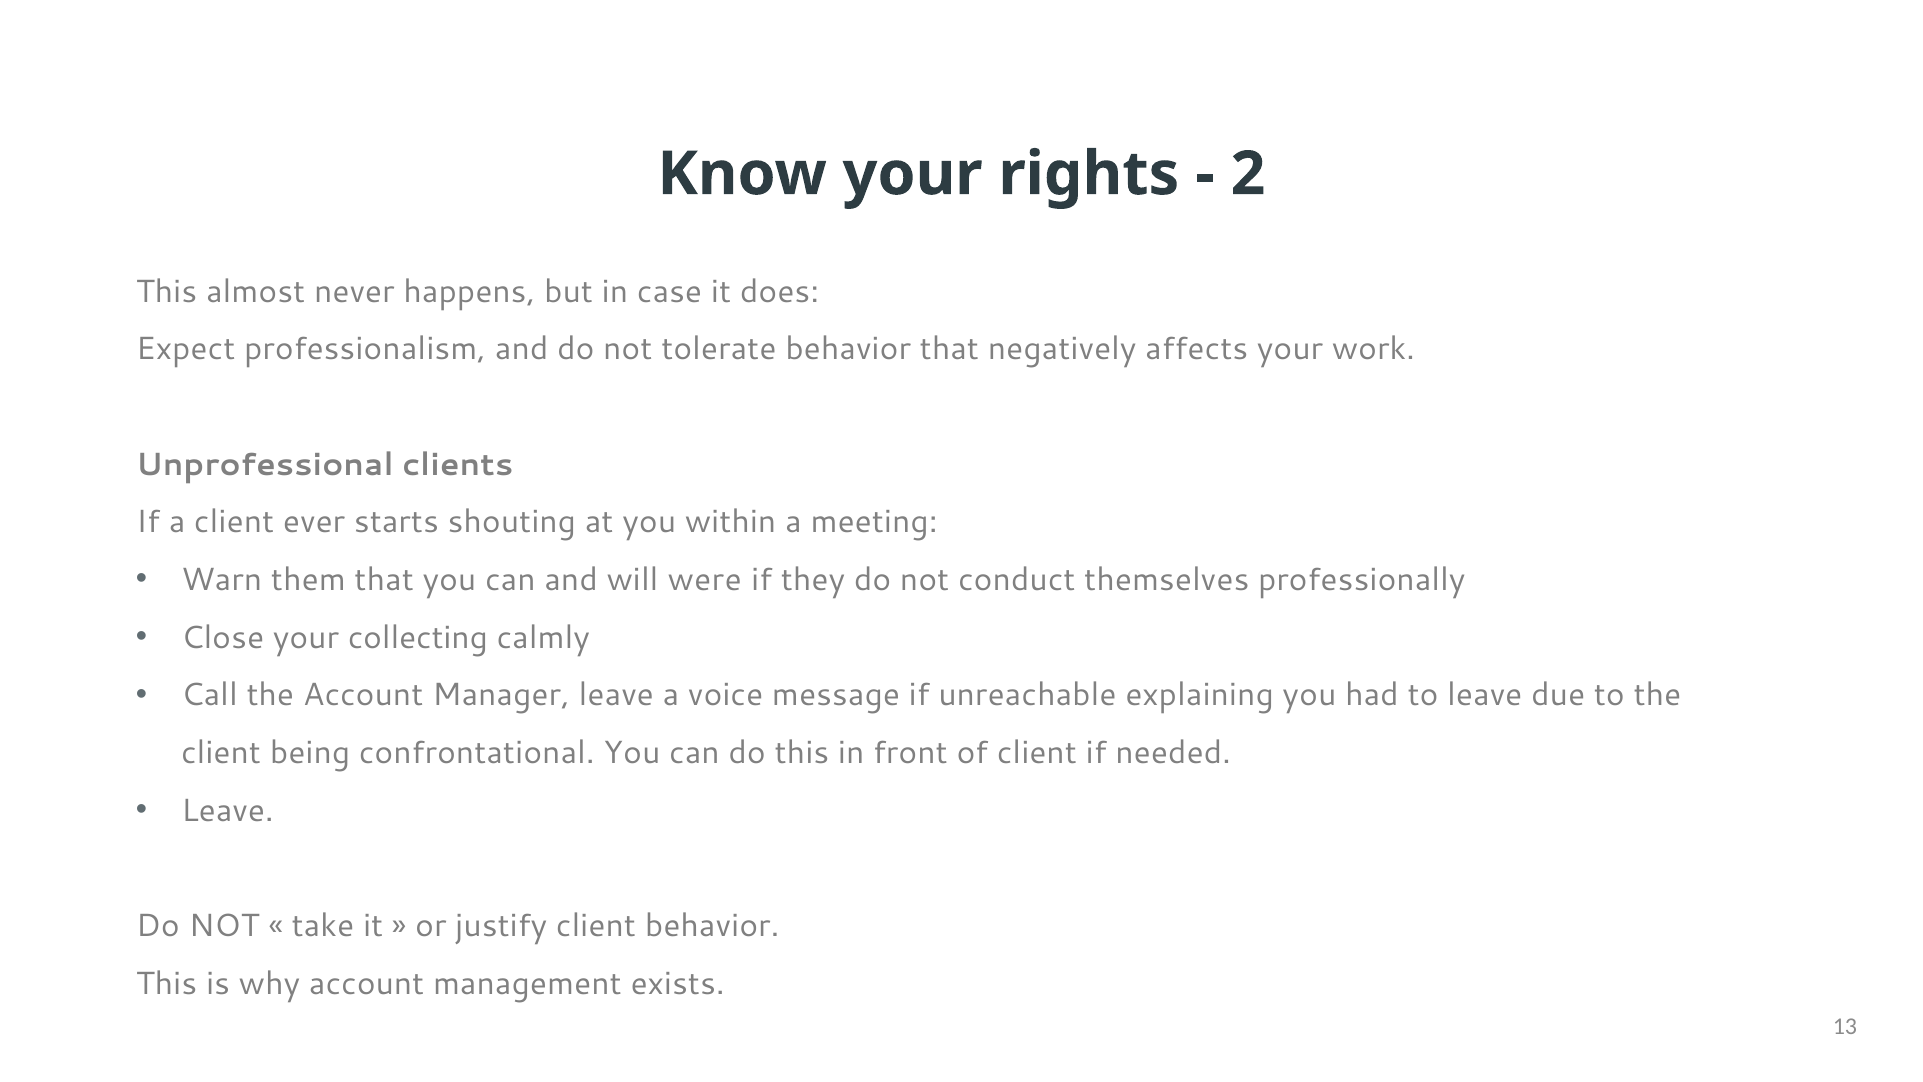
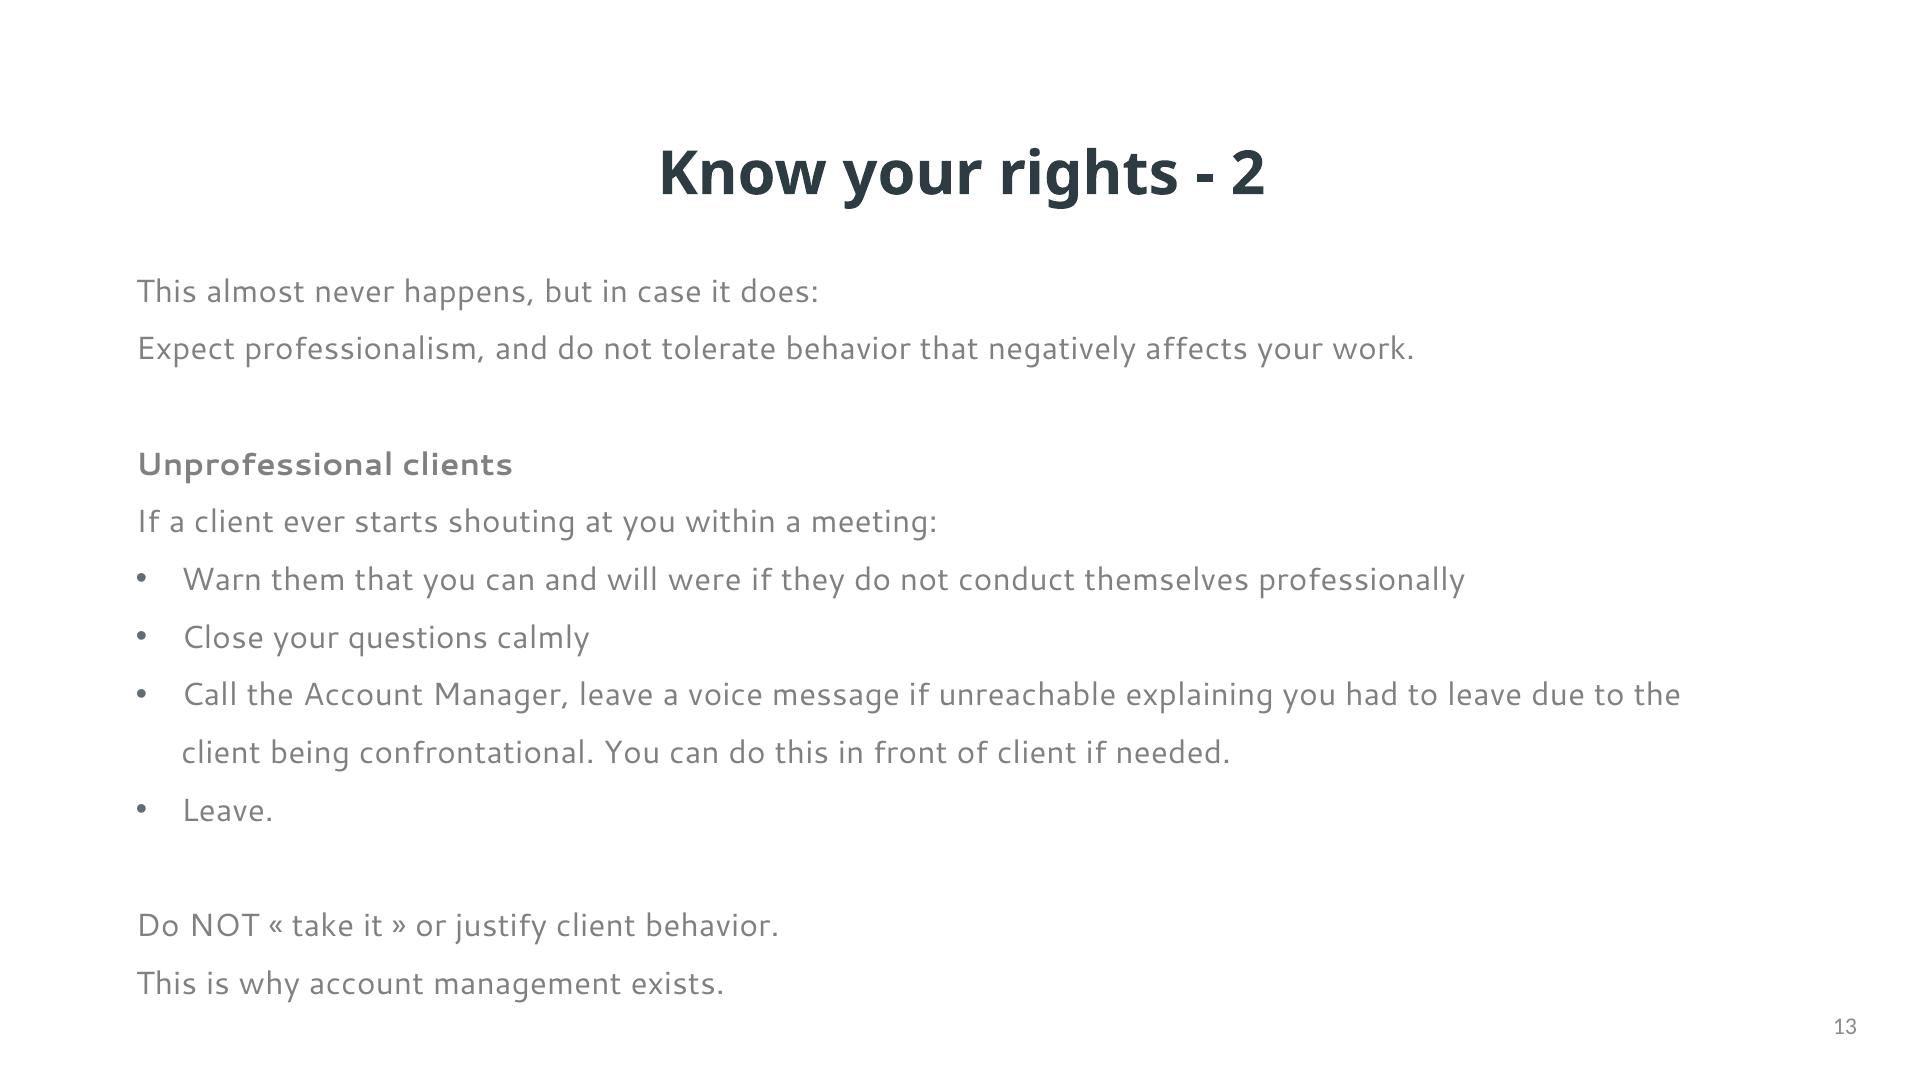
collecting: collecting -> questions (418, 637)
